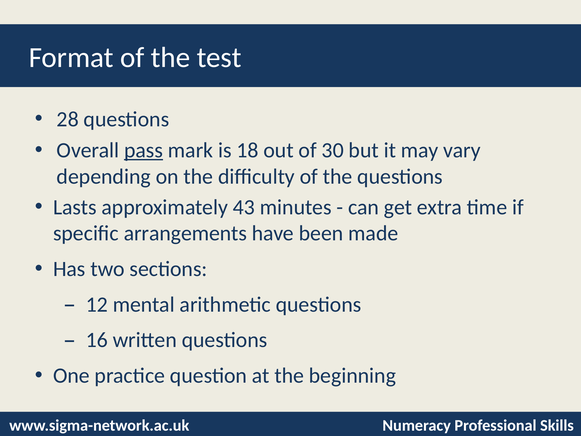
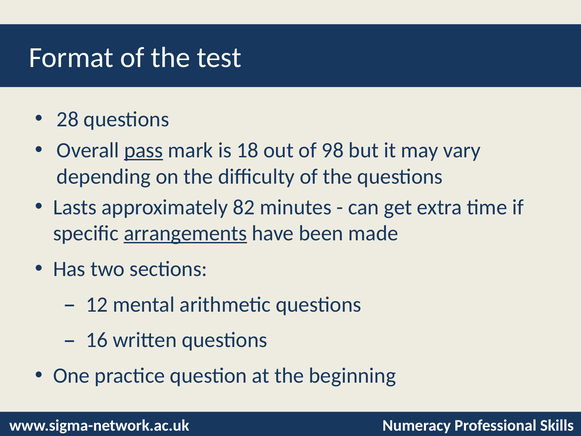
30: 30 -> 98 (333, 150)
43: 43 -> 82 (244, 207)
arrangements underline: none -> present (185, 233)
